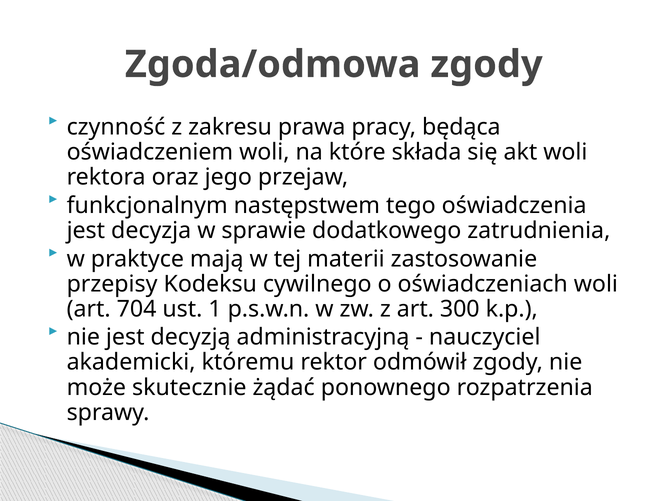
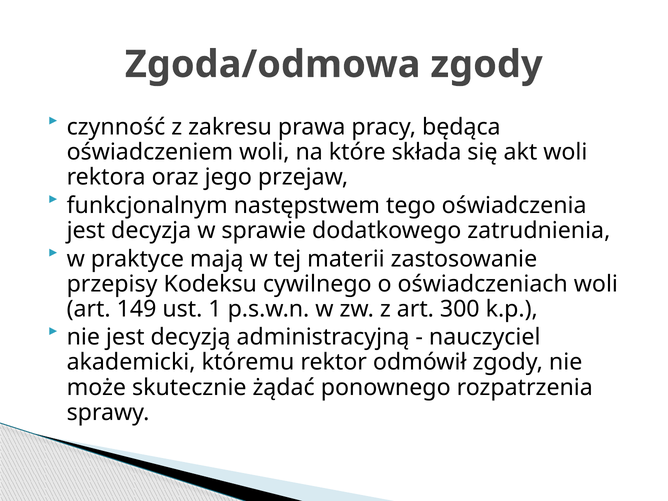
704: 704 -> 149 (137, 309)
